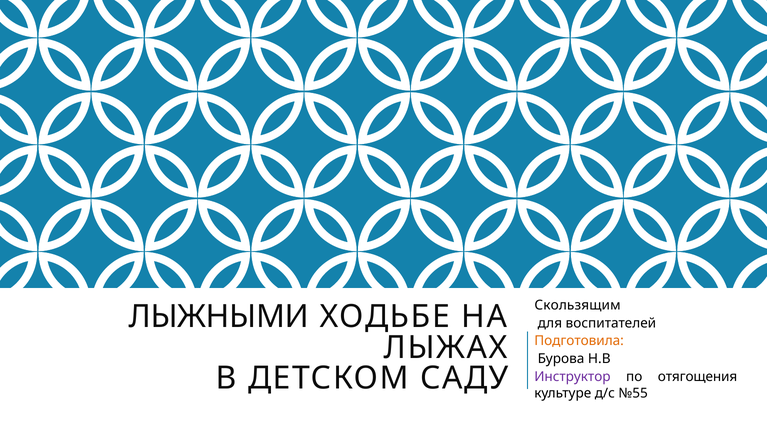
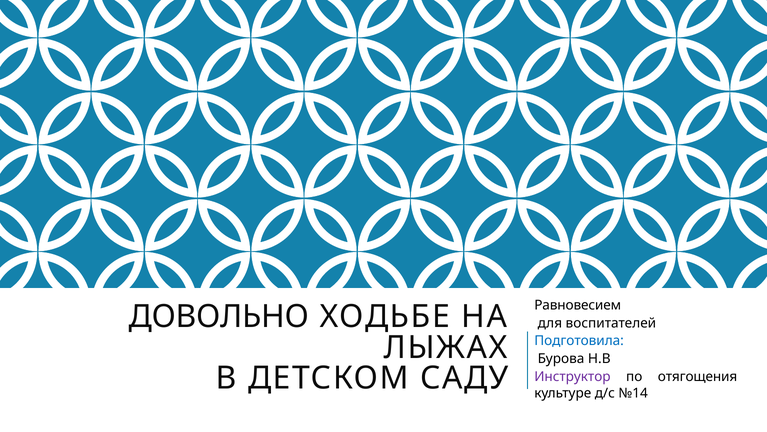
Скользящим: Скользящим -> Равновесием (578, 305)
ЛЫЖНЫМИ: ЛЫЖНЫМИ -> ДОВОЛЬНО (219, 316)
Подготовила colour: orange -> blue (579, 341)
№55: №55 -> №14 (633, 393)
